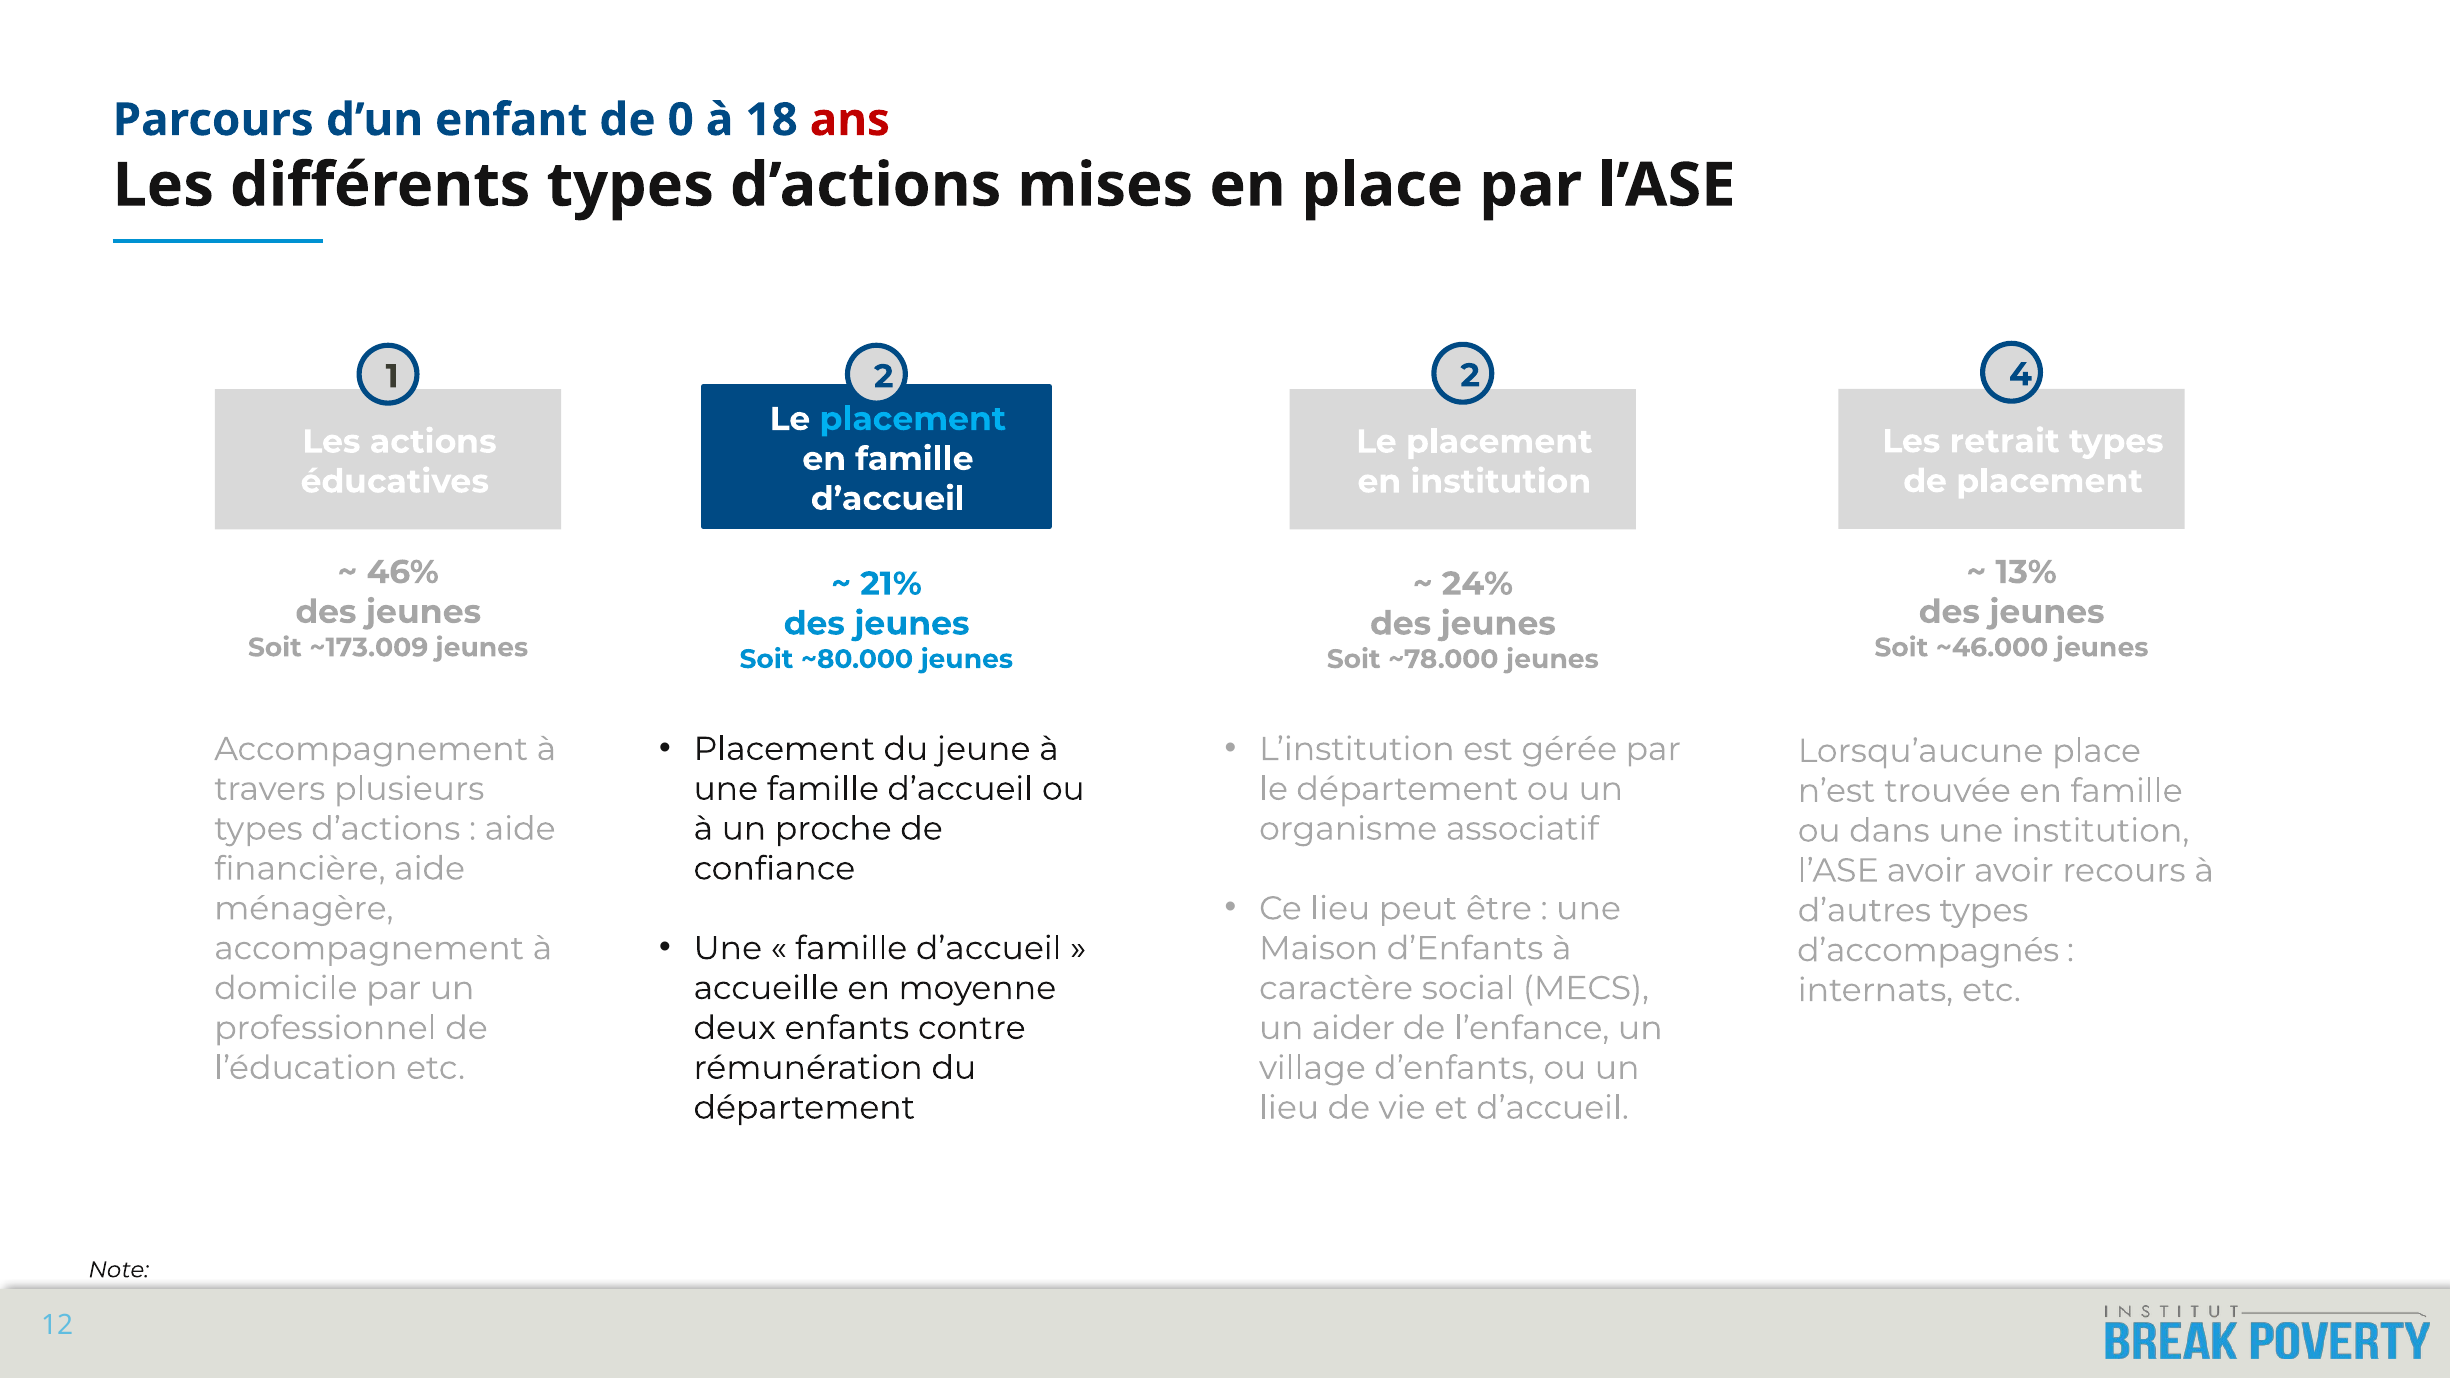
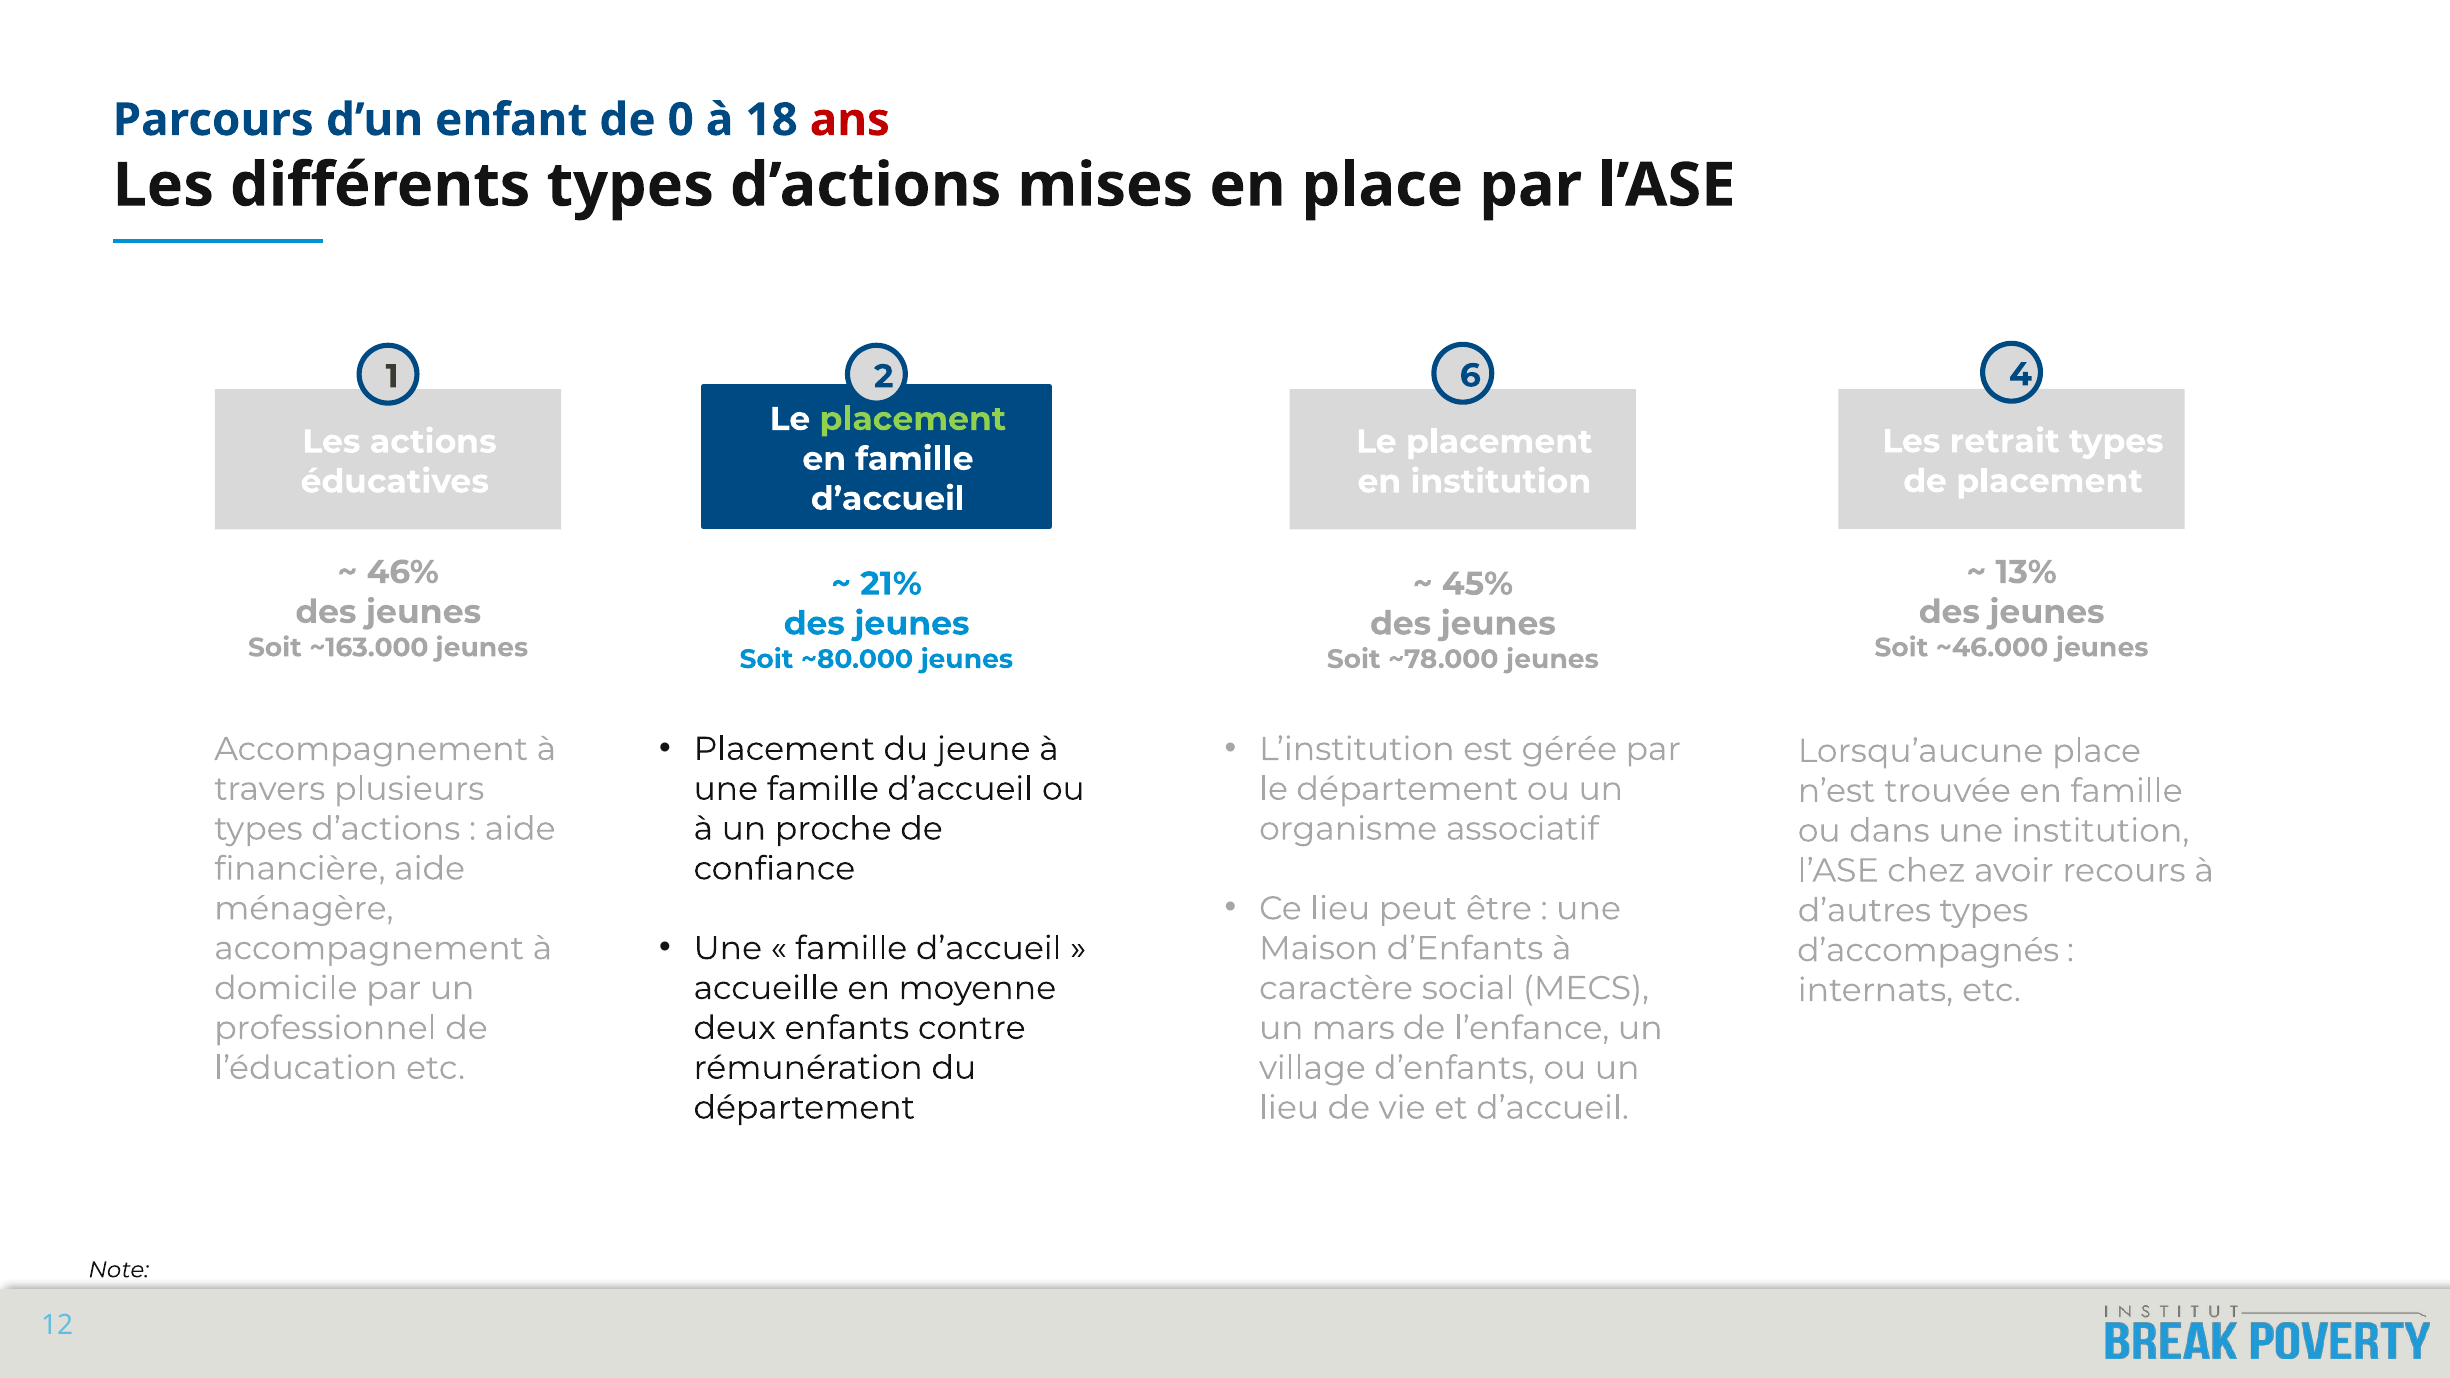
2 2: 2 -> 6 (1470, 376)
placement colour: light blue -> light green (913, 419)
24%: 24% -> 45% (1477, 584)
~173.009: ~173.009 -> ~163.000 (369, 648)
l’ASE avoir: avoir -> chez (1926, 871)
aider: aider -> mars (1353, 1028)
